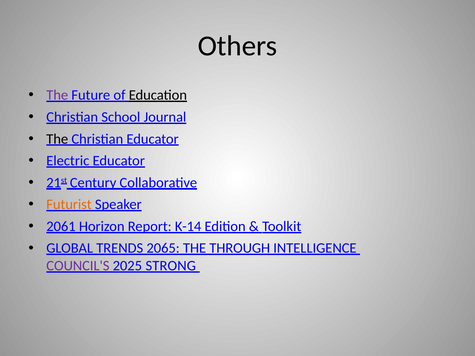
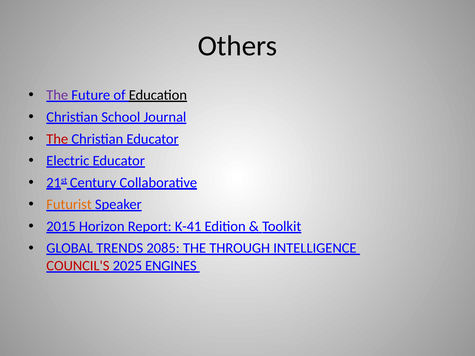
The colour: black -> red (57, 139)
2061: 2061 -> 2015 (61, 227)
K-14: K-14 -> K-41 (188, 227)
2065: 2065 -> 2085 (163, 248)
COUNCIL'S colour: purple -> red (78, 266)
STRONG: STRONG -> ENGINES (171, 266)
